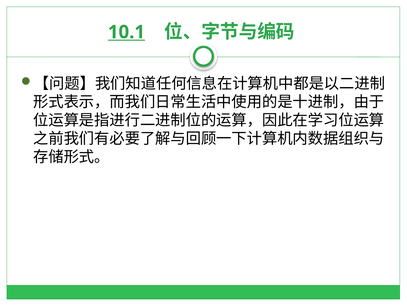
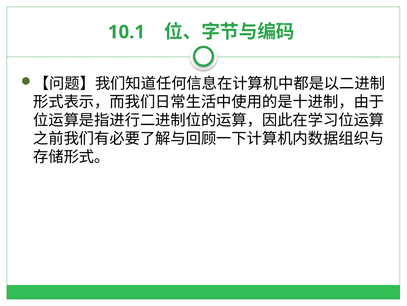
10.1 underline: present -> none (126, 32)
